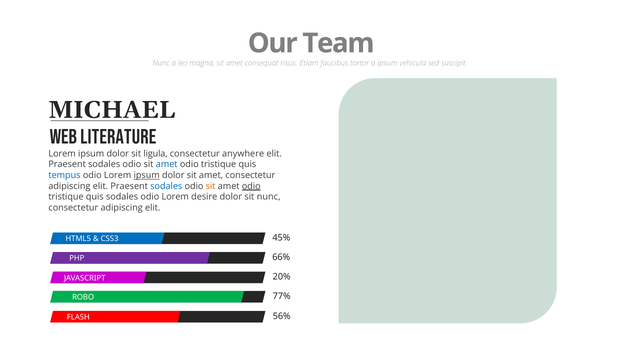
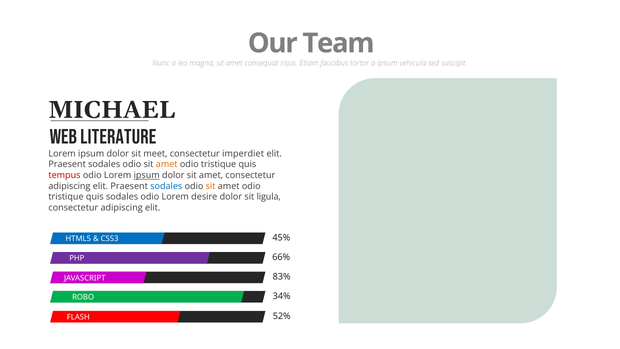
ligula: ligula -> meet (156, 153)
anywhere: anywhere -> imperdiet (243, 153)
amet colour: blue -> orange (167, 164)
tempus colour: blue -> red (64, 175)
odio underline: present -> none (251, 186)
sit nunc: nunc -> ligula (269, 197)
20%: 20% -> 83% (282, 277)
77%: 77% -> 34% (282, 296)
56%: 56% -> 52% (282, 316)
